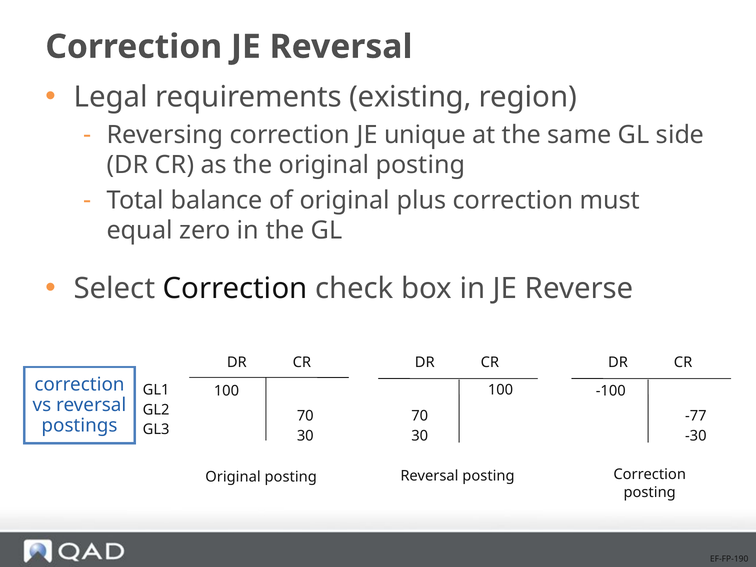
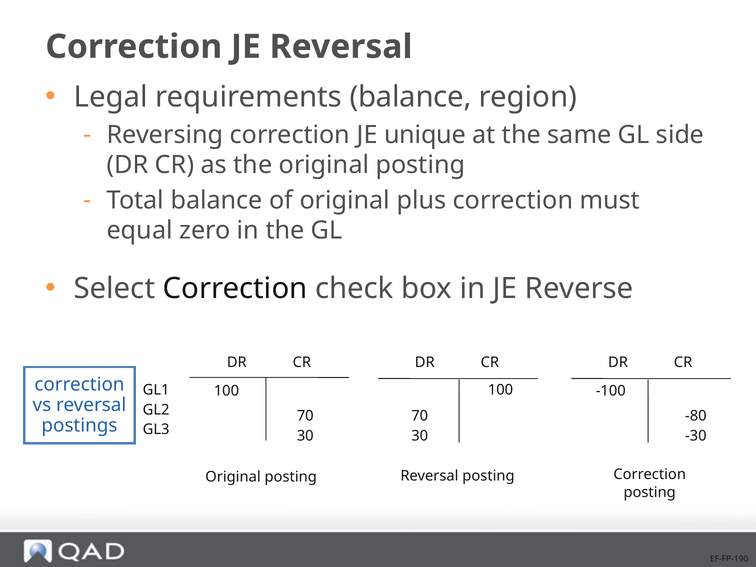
requirements existing: existing -> balance (410, 97)
-77: -77 -> -80 (696, 416)
